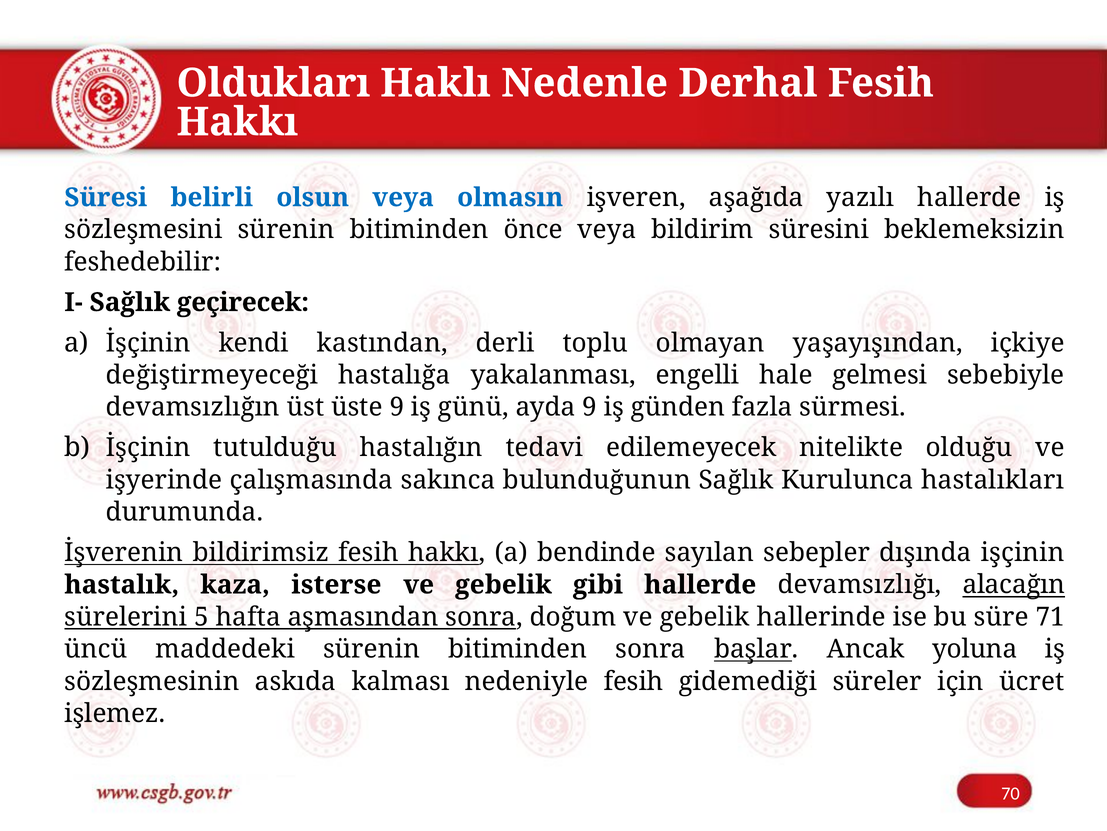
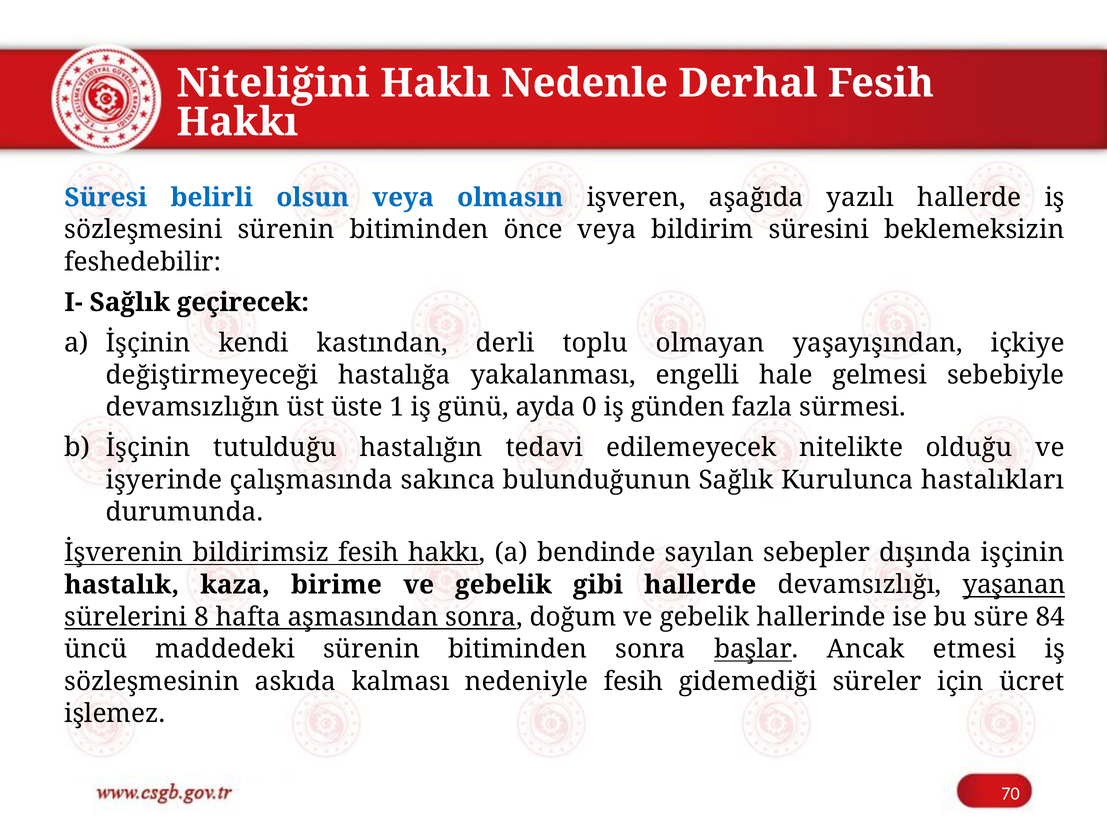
Oldukları: Oldukları -> Niteliğini (273, 83)
üste 9: 9 -> 1 (397, 407)
ayda 9: 9 -> 0 (590, 407)
isterse: isterse -> birime (336, 584)
alacağın: alacağın -> yaşanan (1014, 584)
5: 5 -> 8 (201, 616)
71: 71 -> 84 (1050, 616)
yoluna: yoluna -> etmesi (975, 649)
